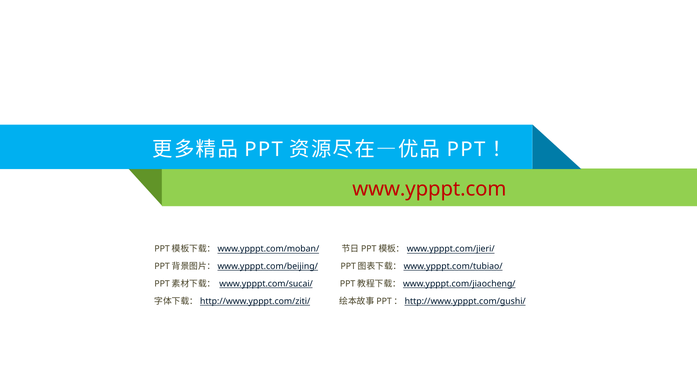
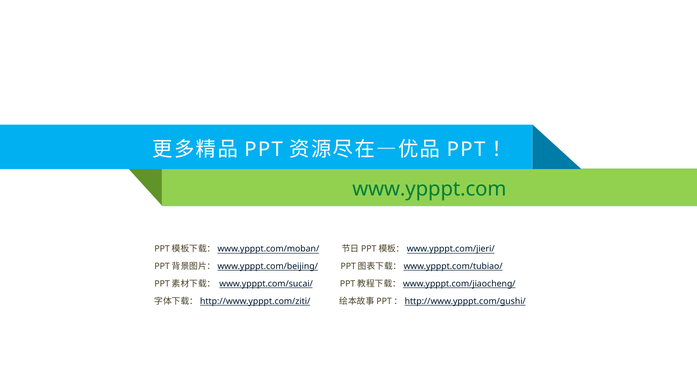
www.ypppt.com colour: red -> green (429, 189)
